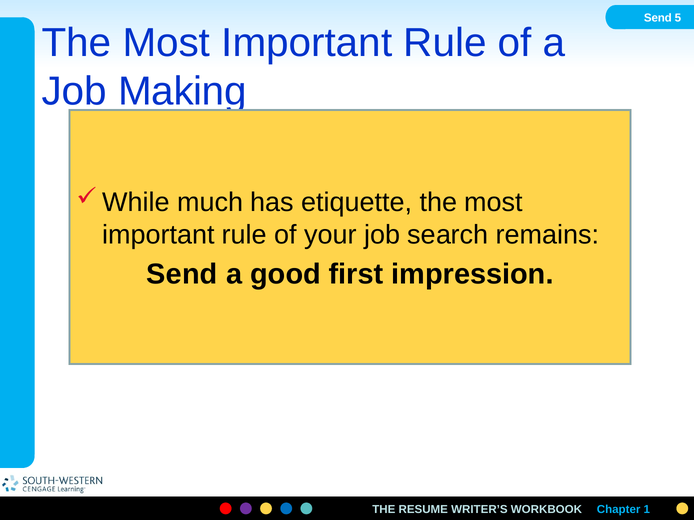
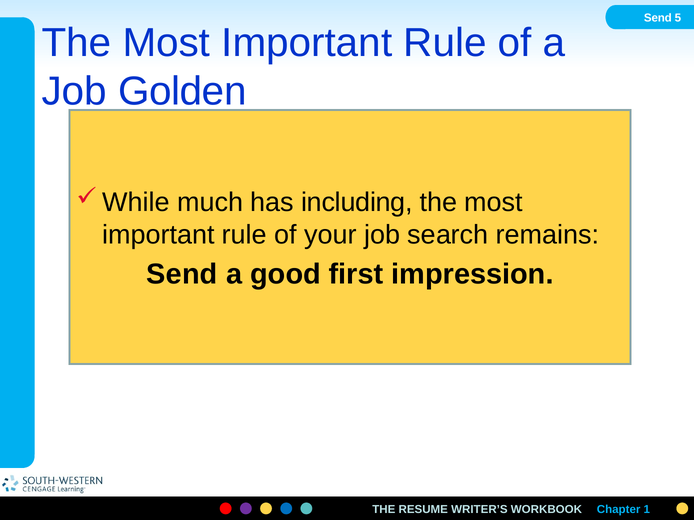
Making: Making -> Golden (182, 91)
etiquette: etiquette -> including (357, 203)
